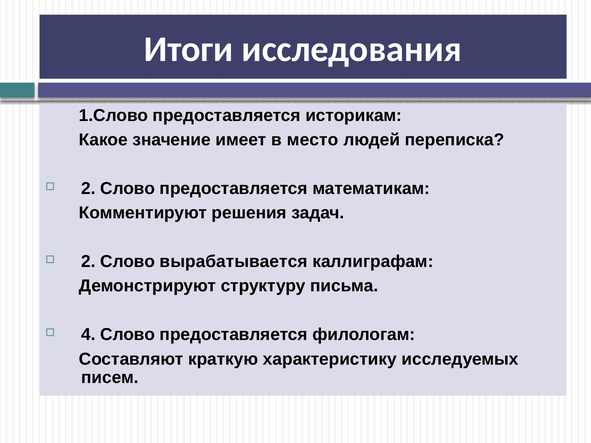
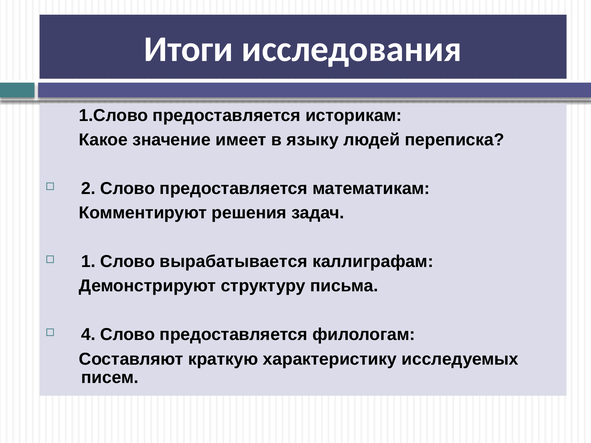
место: место -> языку (313, 140)
2: 2 -> 1 (88, 262)
